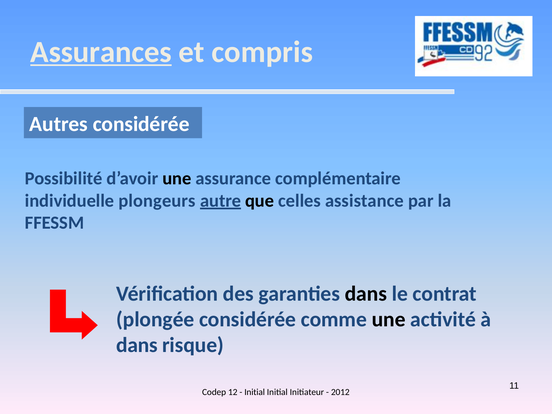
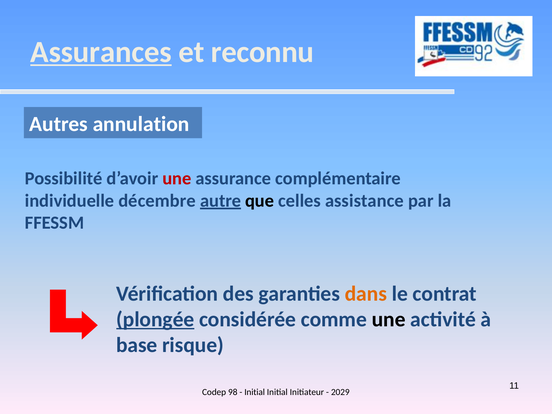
compris: compris -> reconnu (262, 52)
Autres considérée: considérée -> annulation (141, 124)
une colour: black -> red (177, 179)
plongeurs: plongeurs -> décembre (157, 201)
dans colour: black -> orange (366, 294)
plongée underline: none -> present (155, 319)
dans: dans -> base (137, 345)
12: 12 -> 98 (233, 392)
2012: 2012 -> 2029 (340, 392)
